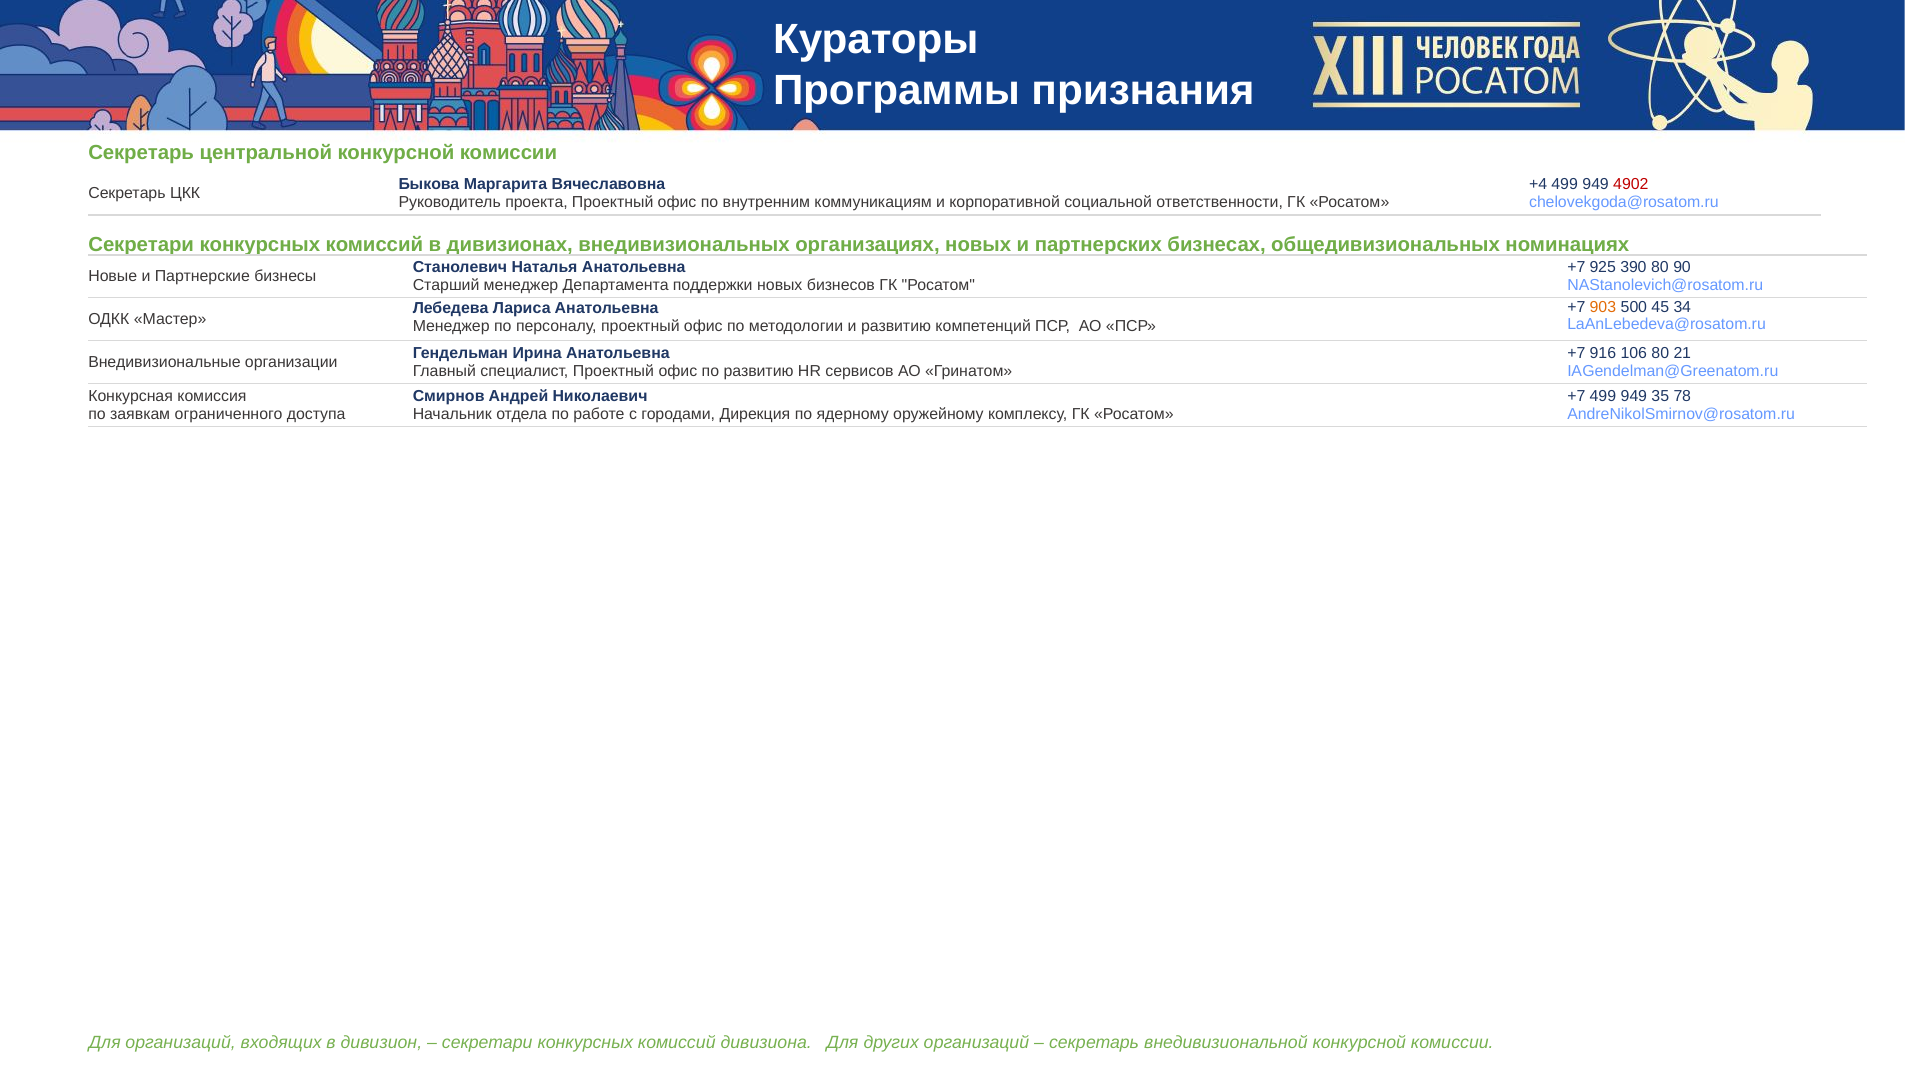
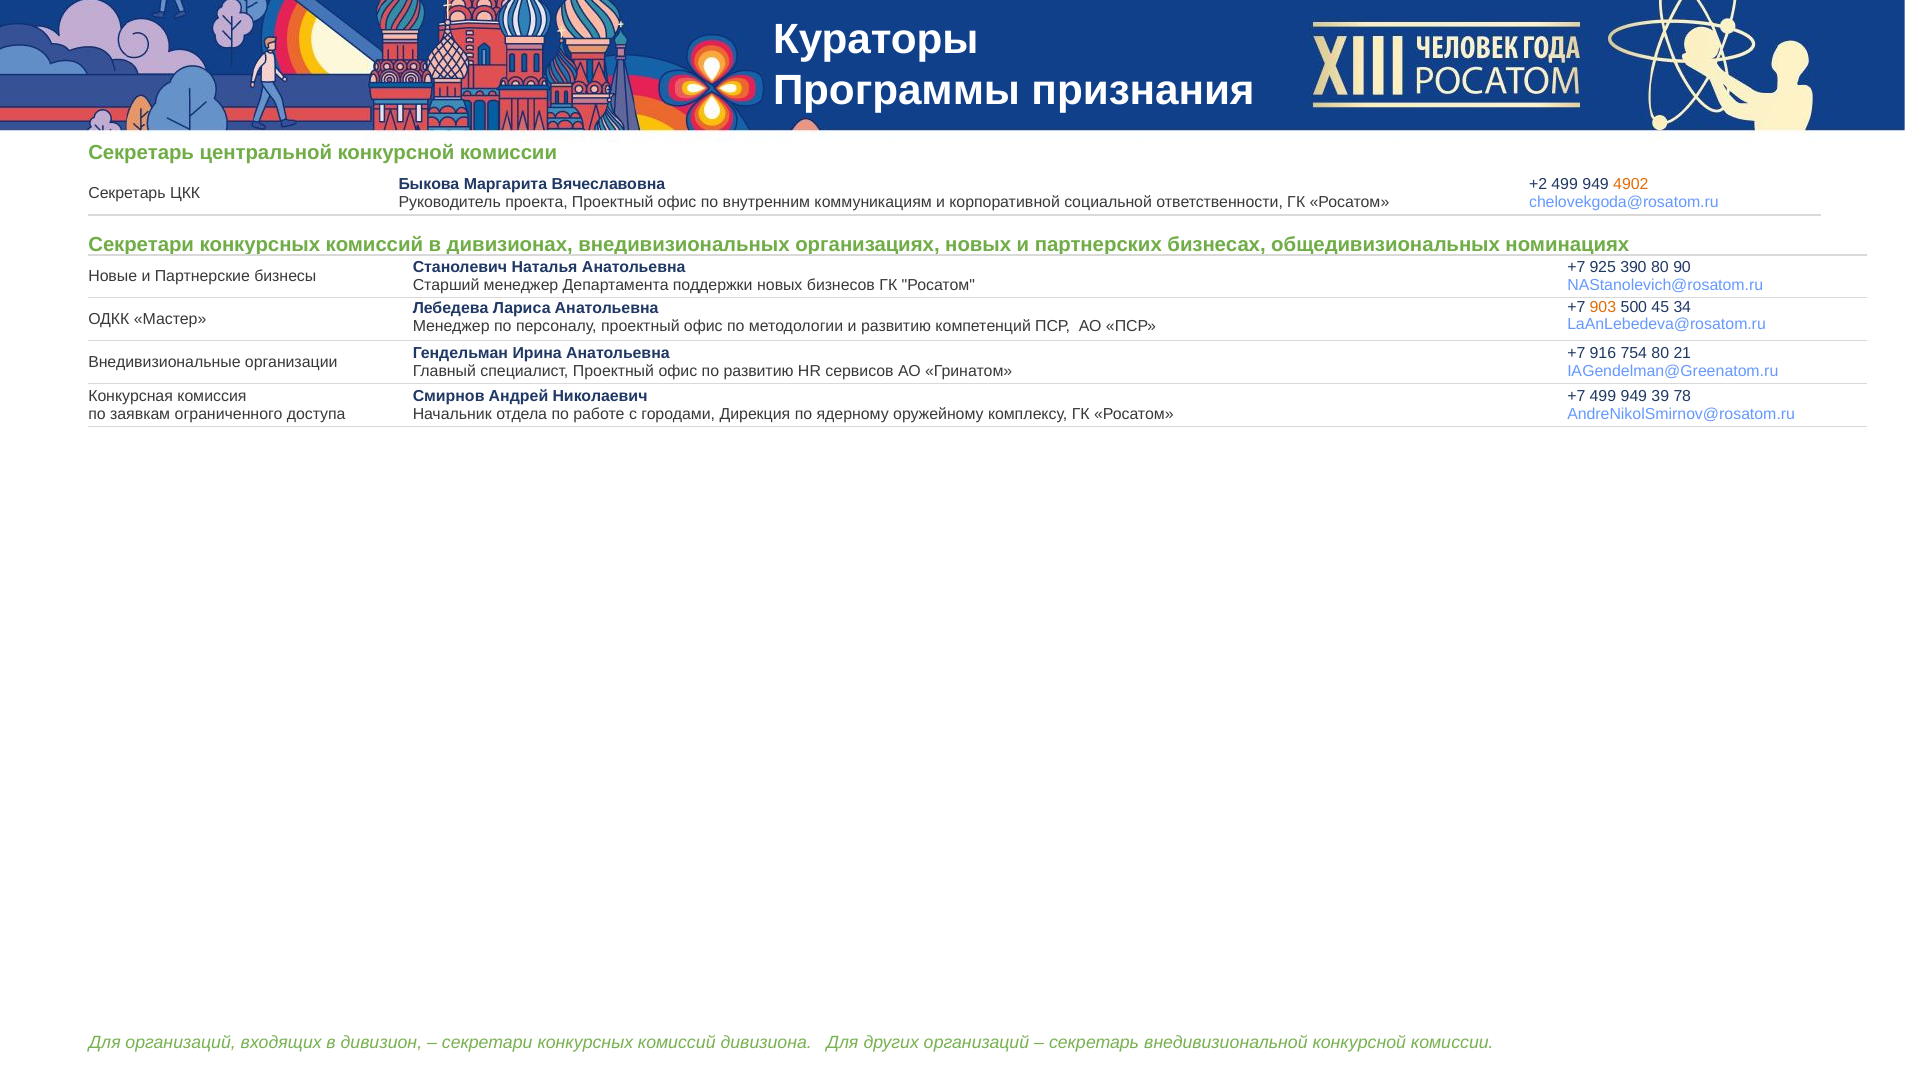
+4: +4 -> +2 (1538, 184)
4902 colour: red -> orange (1631, 184)
106: 106 -> 754 (1634, 353)
35: 35 -> 39 (1660, 396)
